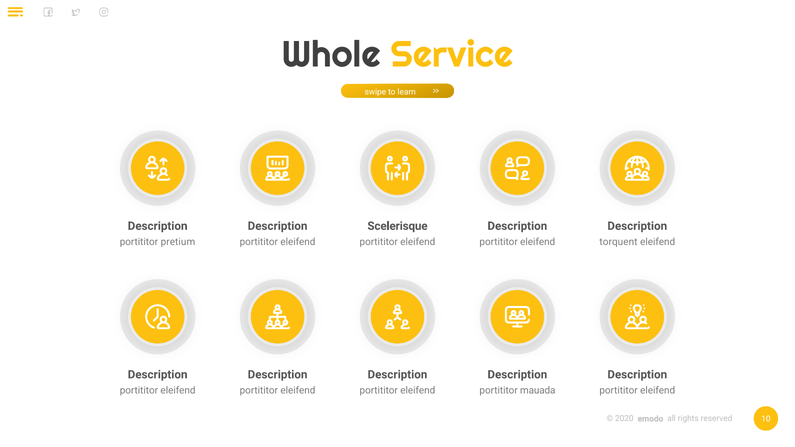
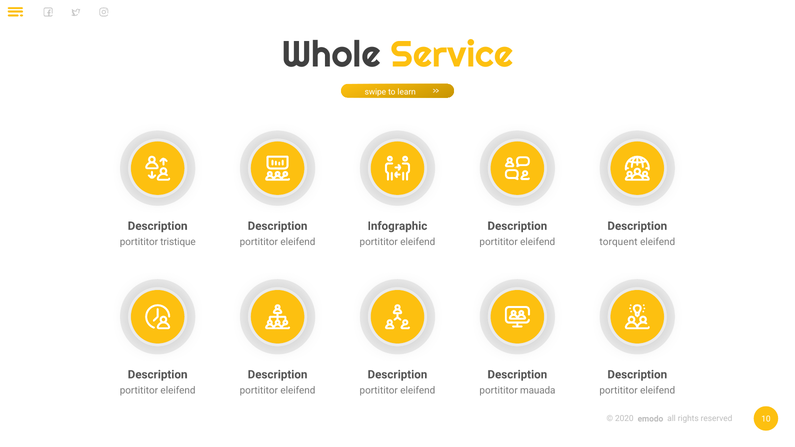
Scelerisque: Scelerisque -> Infographic (397, 226)
pretium: pretium -> tristique (178, 242)
